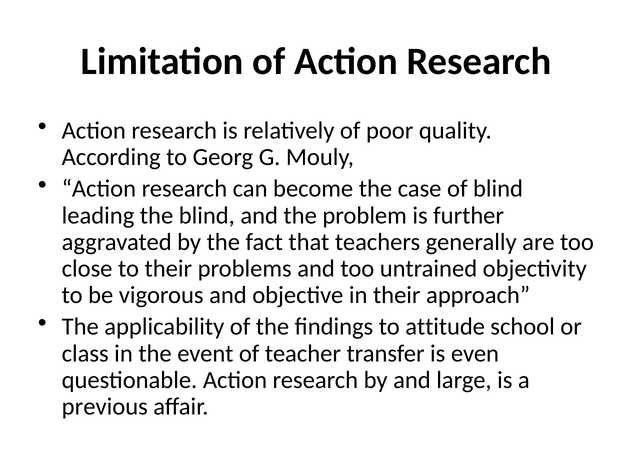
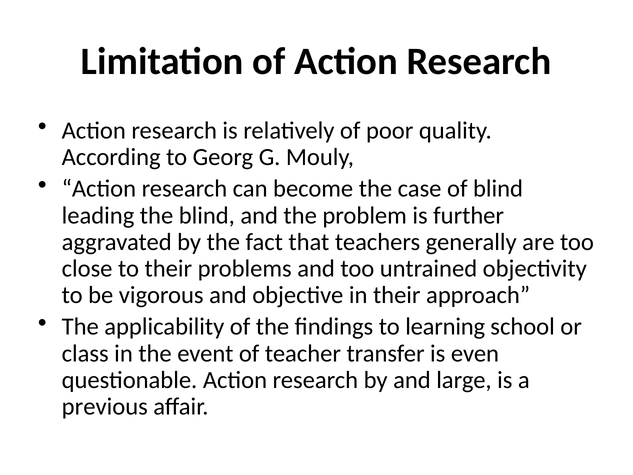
attitude: attitude -> learning (445, 327)
